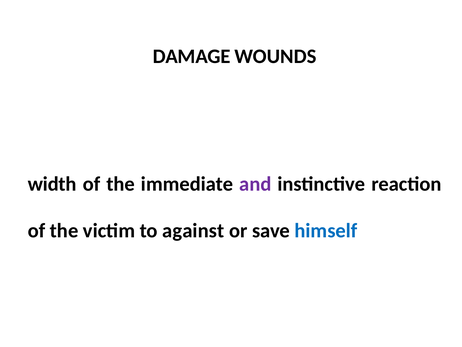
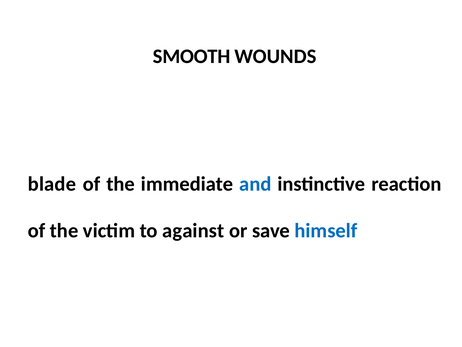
DAMAGE: DAMAGE -> SMOOTH (192, 56)
width: width -> blade (52, 184)
and colour: purple -> blue (255, 184)
